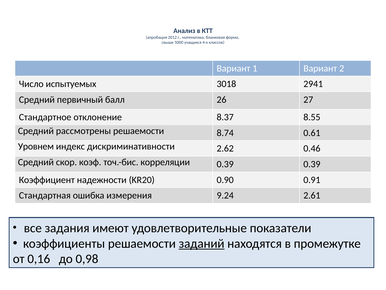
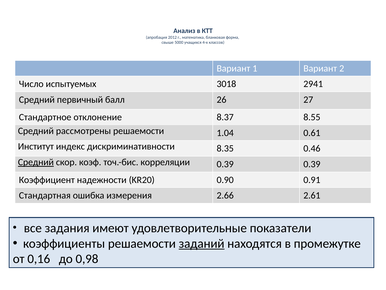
8.74: 8.74 -> 1.04 (225, 133)
Уровнем: Уровнем -> Институт (36, 146)
2.62: 2.62 -> 8.35 (225, 148)
Средний underline: none -> present (36, 162)
9.24: 9.24 -> 2.66 (225, 195)
